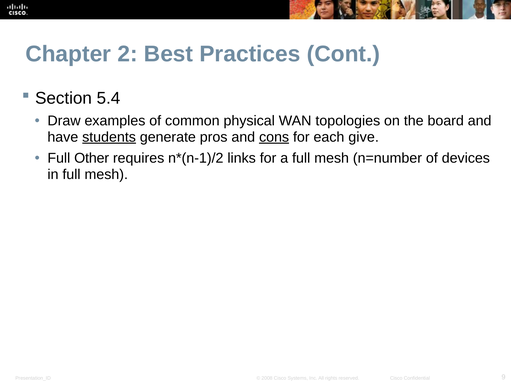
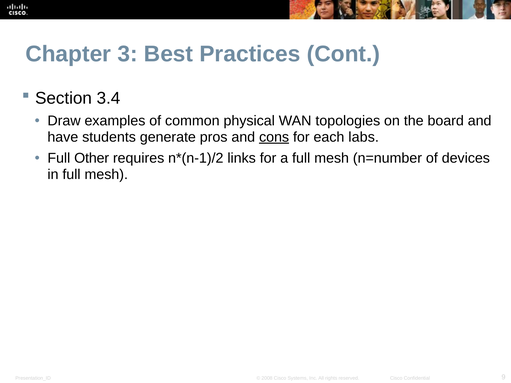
2: 2 -> 3 (128, 54)
5.4: 5.4 -> 3.4 (108, 98)
students underline: present -> none (109, 137)
give: give -> labs (364, 137)
